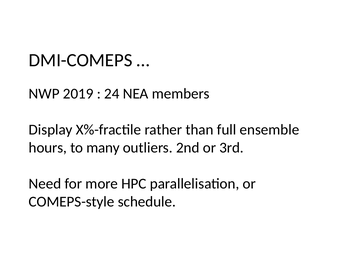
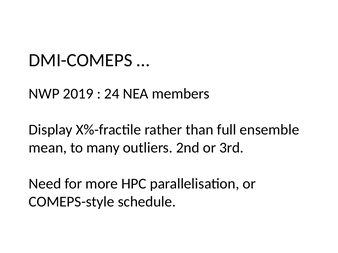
hours: hours -> mean (48, 148)
